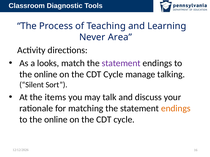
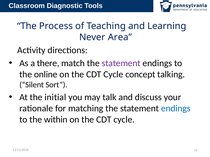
looks: looks -> there (48, 63)
manage: manage -> concept (140, 75)
items: items -> initial (55, 97)
endings colour: orange -> blue (176, 109)
online: online -> within (56, 120)
